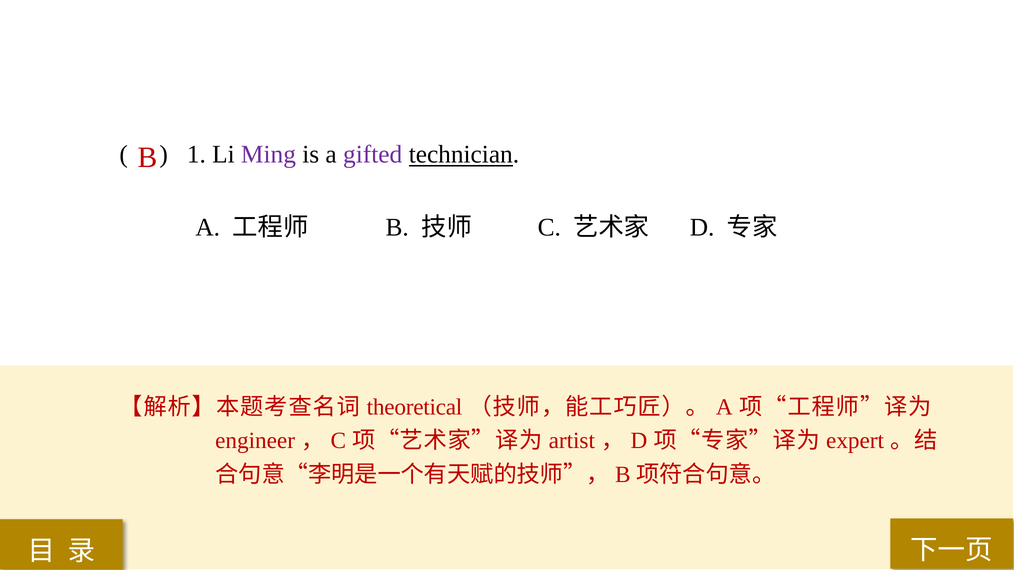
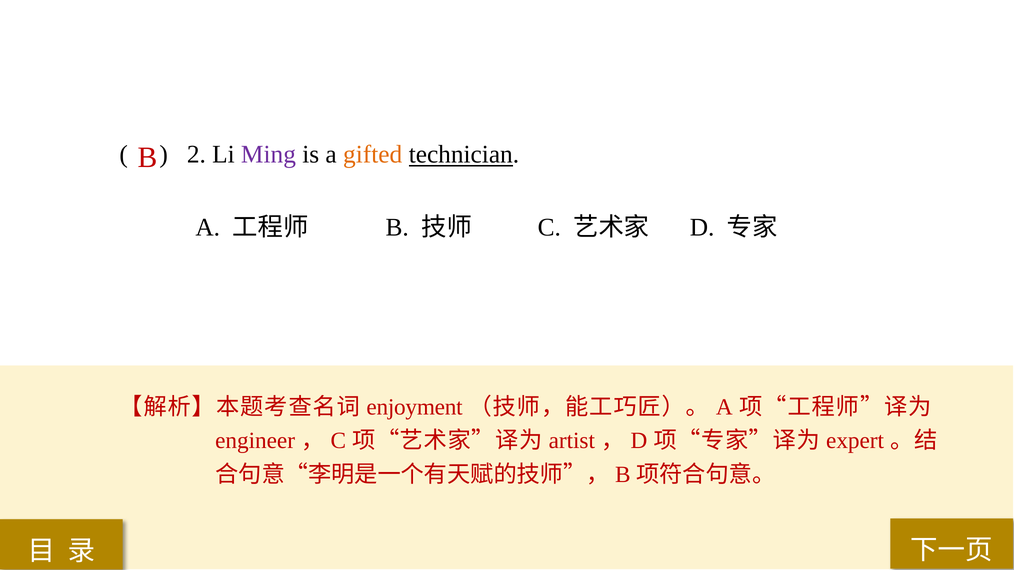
1: 1 -> 2 (196, 155)
gifted colour: purple -> orange (373, 155)
theoretical: theoretical -> enjoyment (415, 407)
